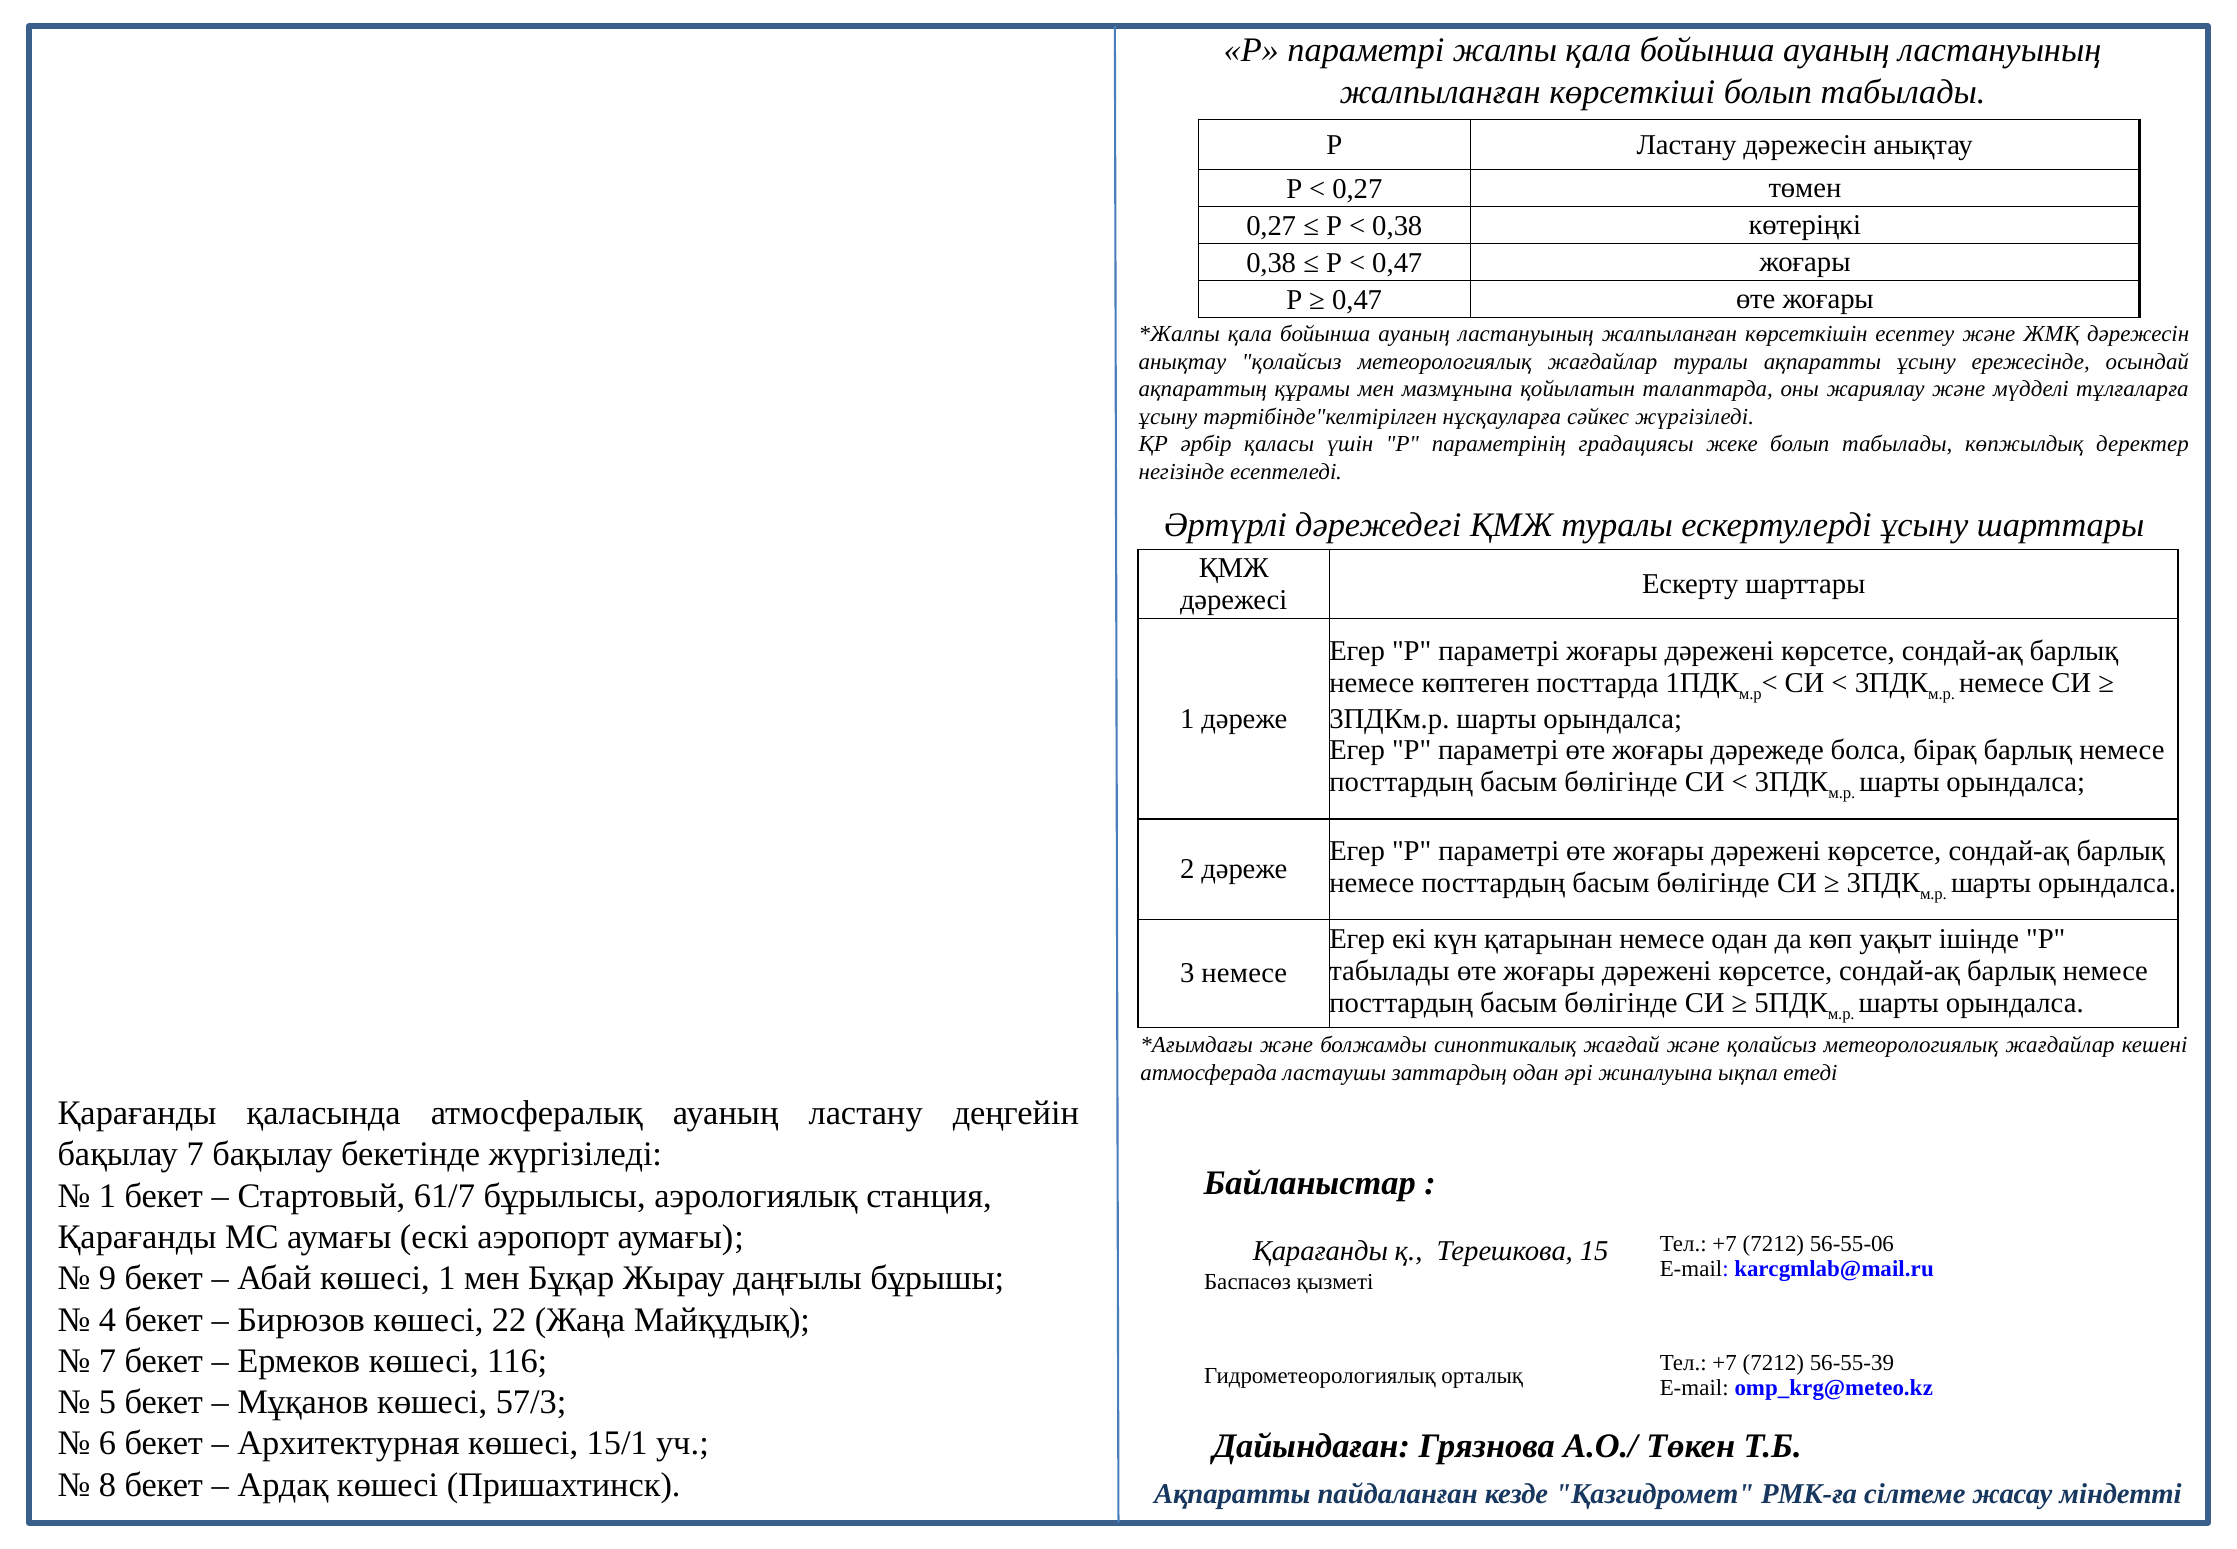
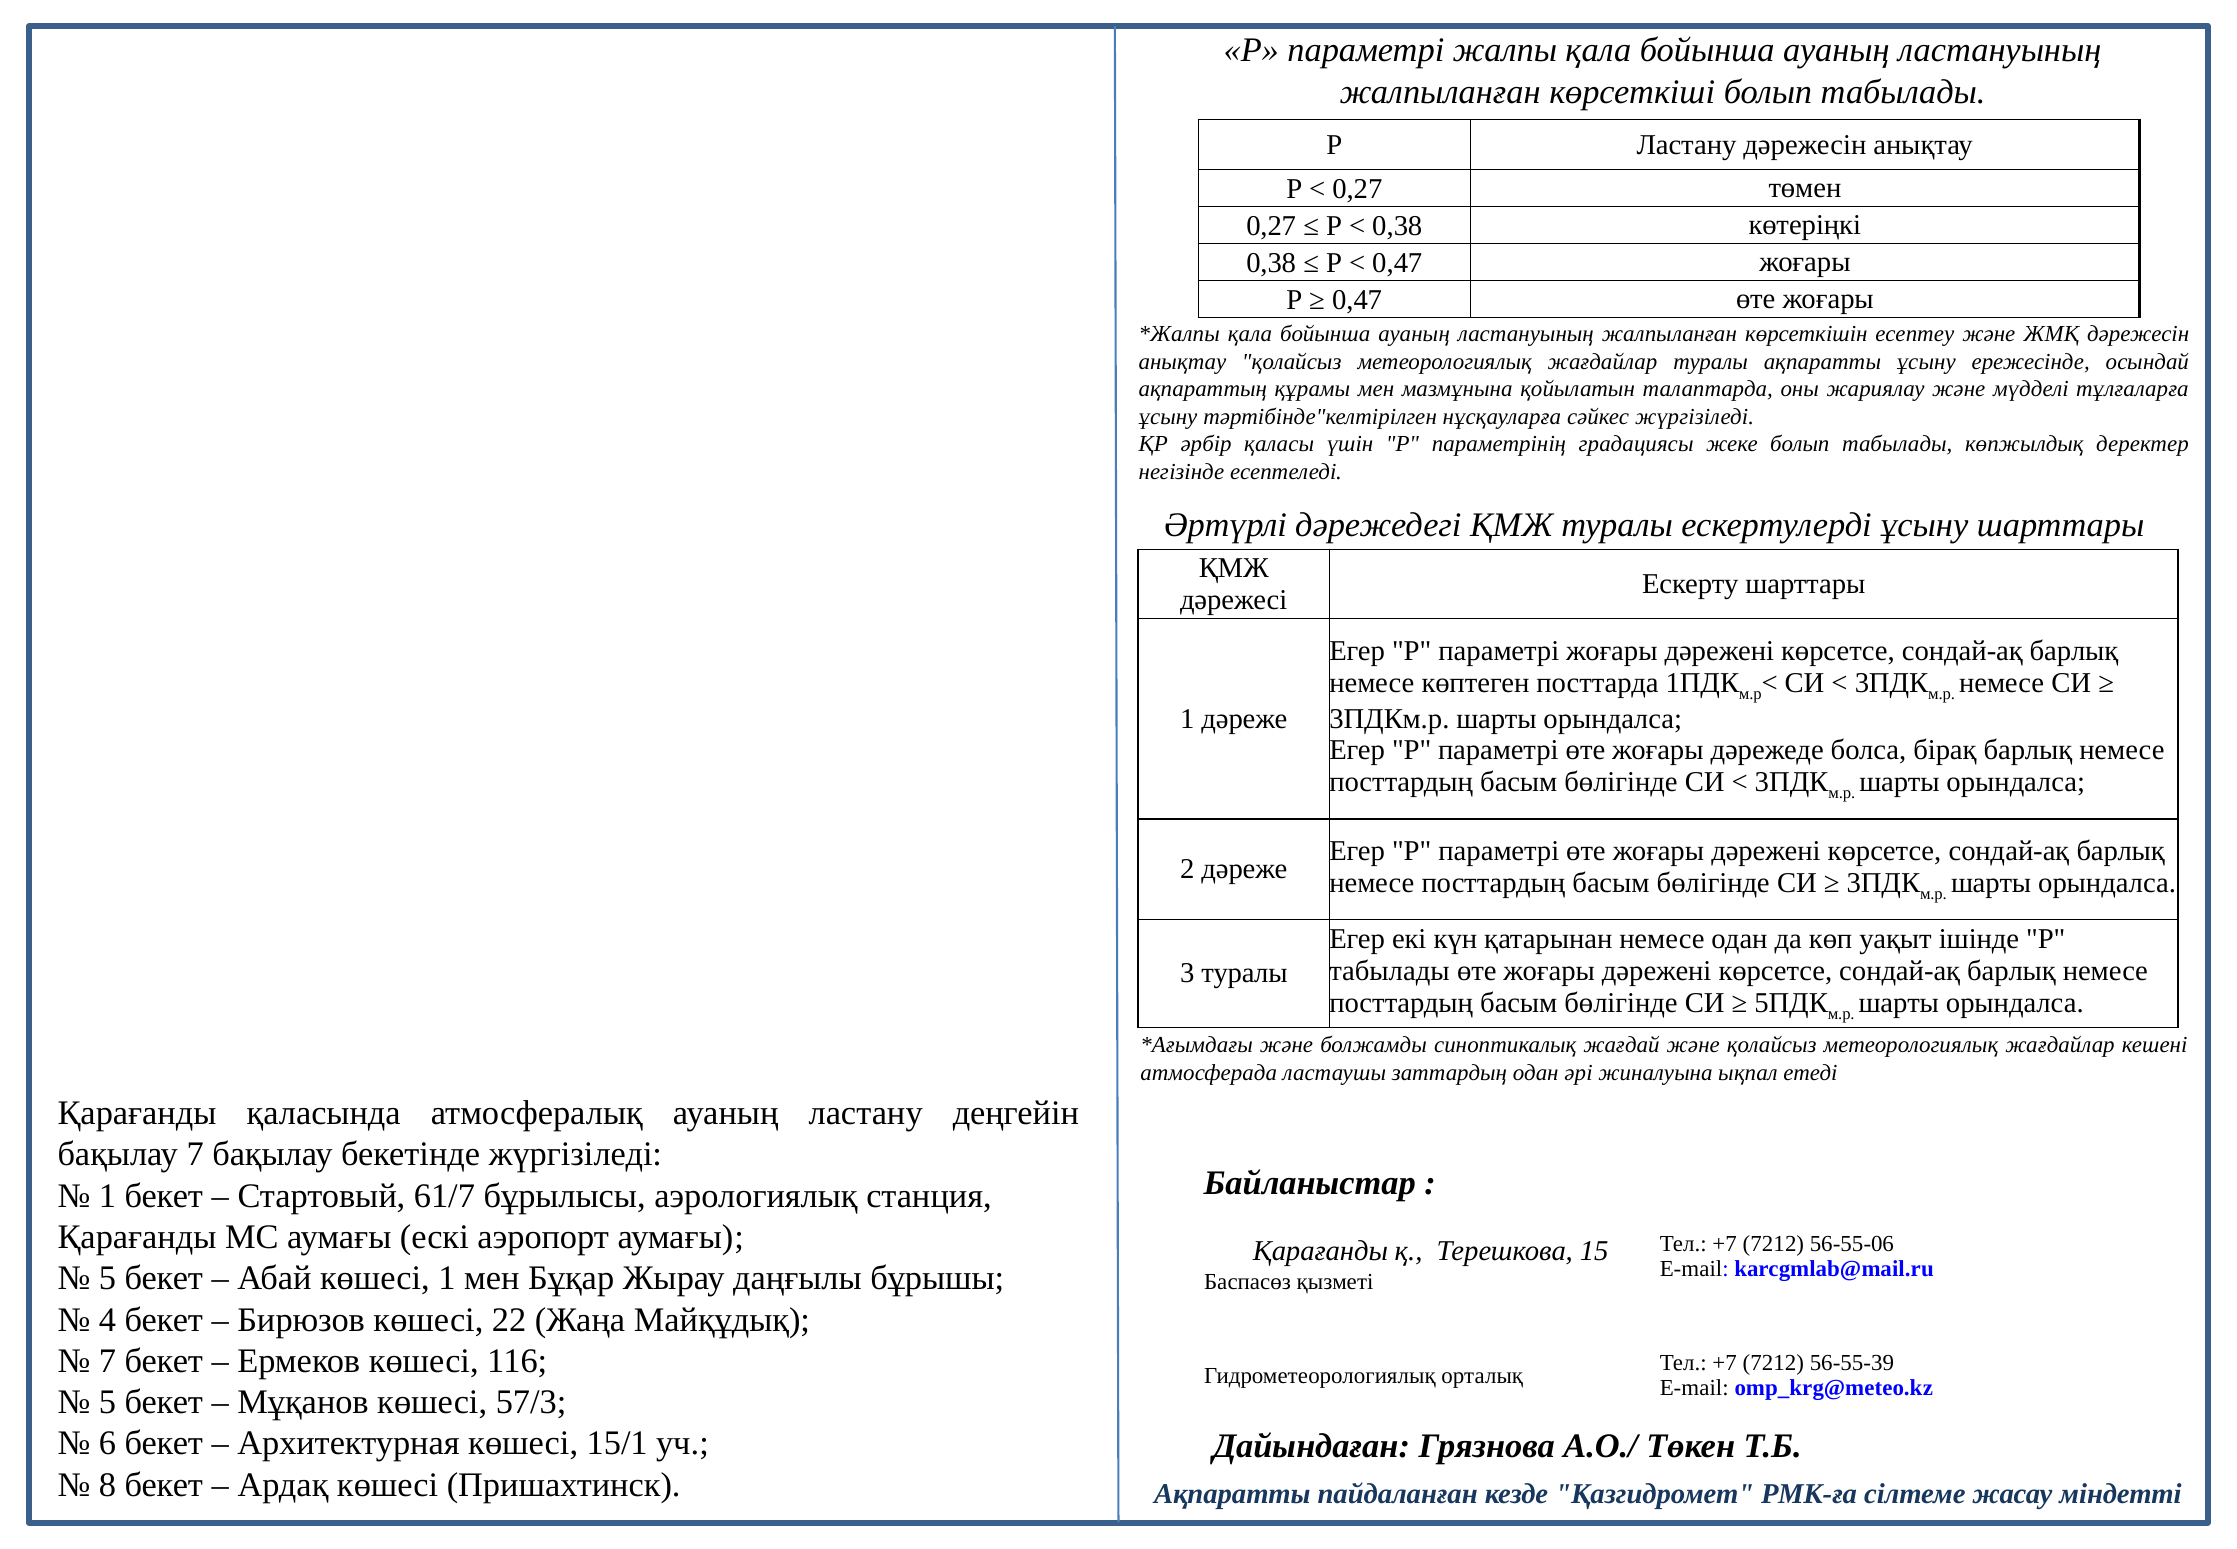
3 немесе: немесе -> туралы (1244, 973)
9: 9 -> 5 (108, 1278)
